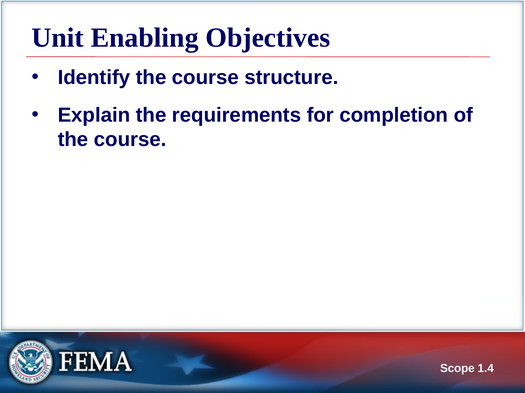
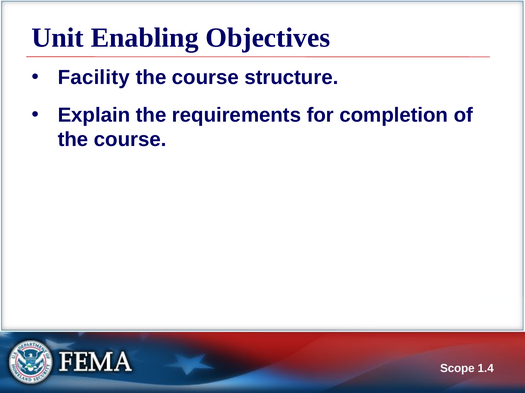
Identify: Identify -> Facility (94, 78)
